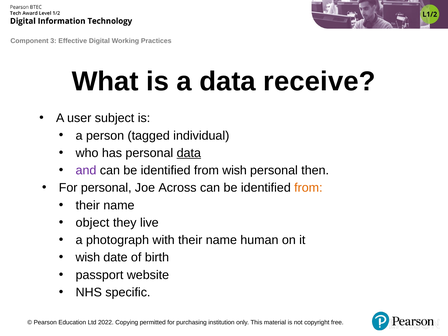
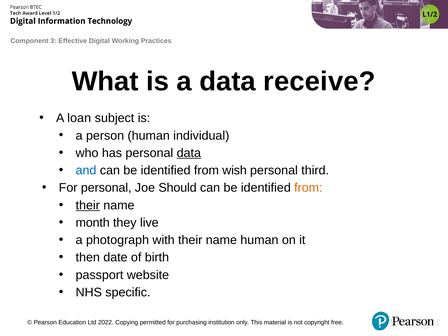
user: user -> loan (79, 118)
person tagged: tagged -> human (149, 136)
and colour: purple -> blue (86, 170)
then: then -> third (315, 170)
Across: Across -> Should (178, 188)
their underline: none -> present (88, 205)
object: object -> month (93, 223)
wish: wish -> then (88, 258)
